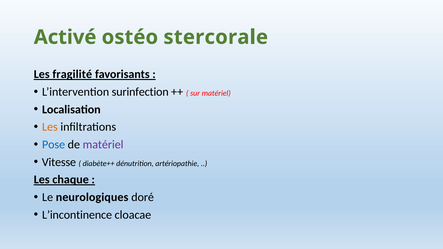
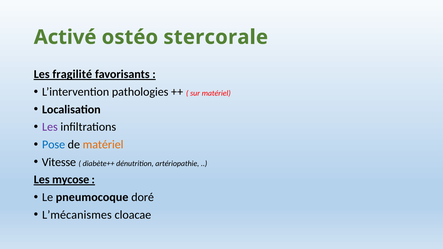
surinfection: surinfection -> pathologies (140, 92)
Les colour: orange -> purple (50, 127)
matériel colour: purple -> orange (103, 145)
chaque: chaque -> mycose (71, 180)
neurologiques: neurologiques -> pneumocoque (92, 197)
L’incontinence: L’incontinence -> L’mécanismes (77, 215)
